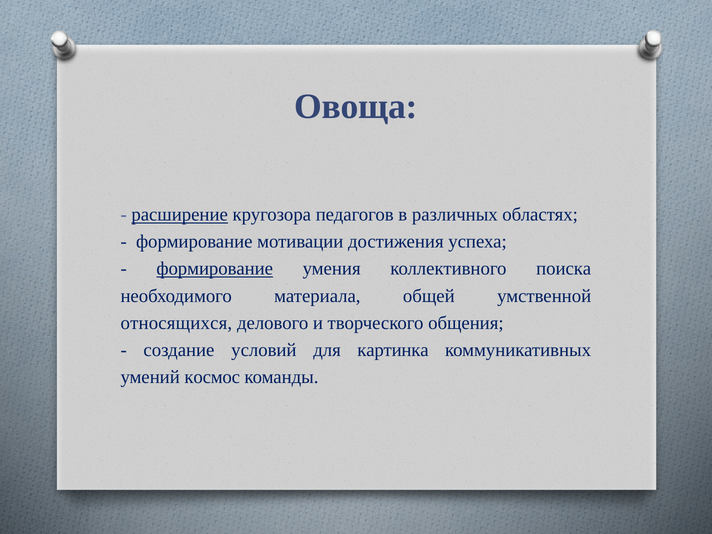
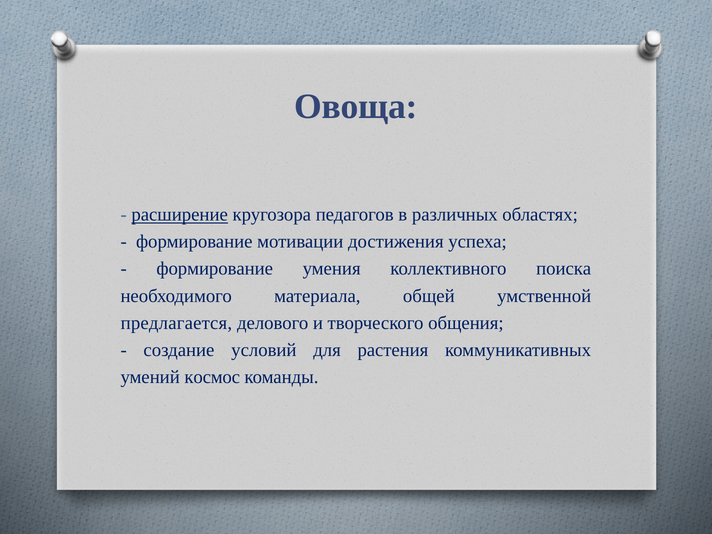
формирование underline: present -> none (215, 269)
относящихся: относящихся -> предлагается (176, 323)
картинка: картинка -> растения (393, 350)
